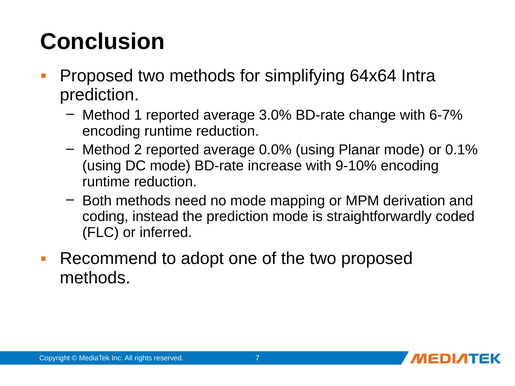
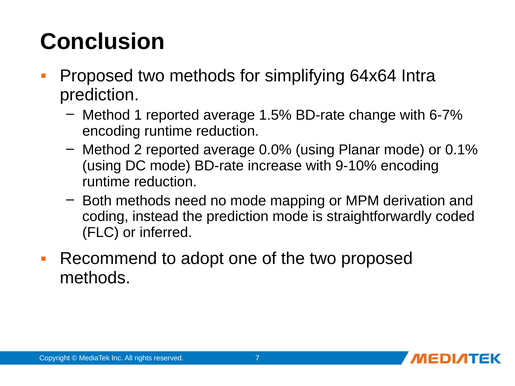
3.0%: 3.0% -> 1.5% (275, 115)
